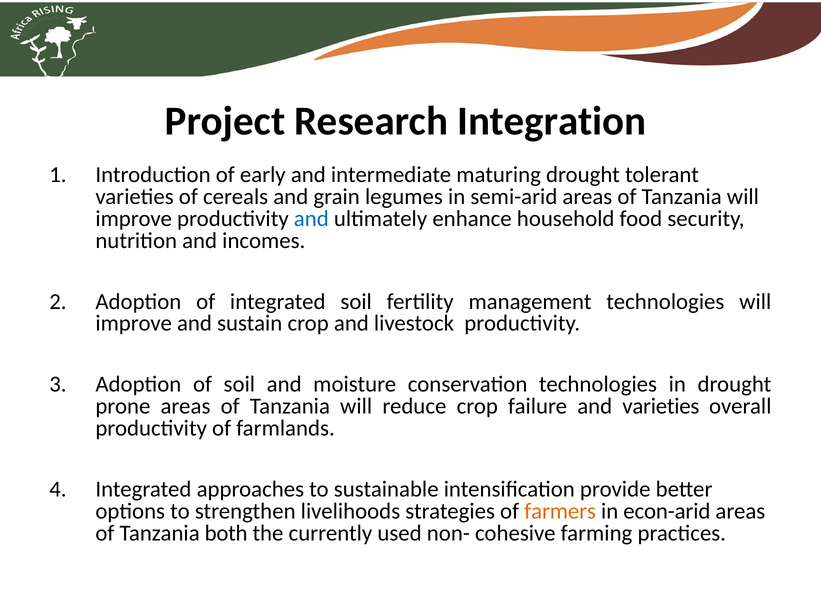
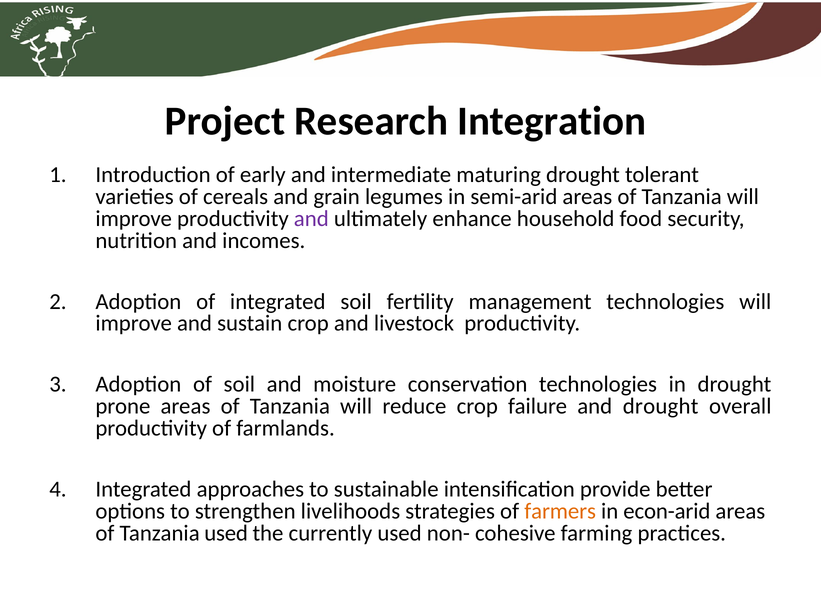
and colour: blue -> purple (311, 219)
and varieties: varieties -> drought (661, 406)
Tanzania both: both -> used (226, 533)
